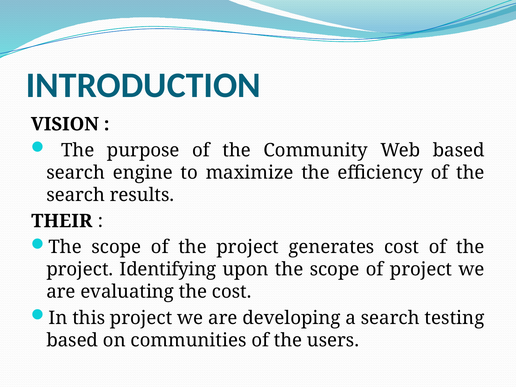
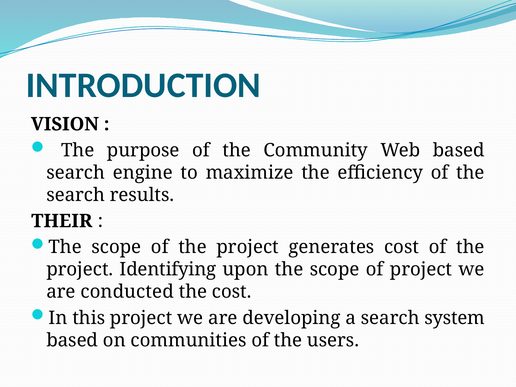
evaluating: evaluating -> conducted (127, 292)
testing: testing -> system (455, 318)
